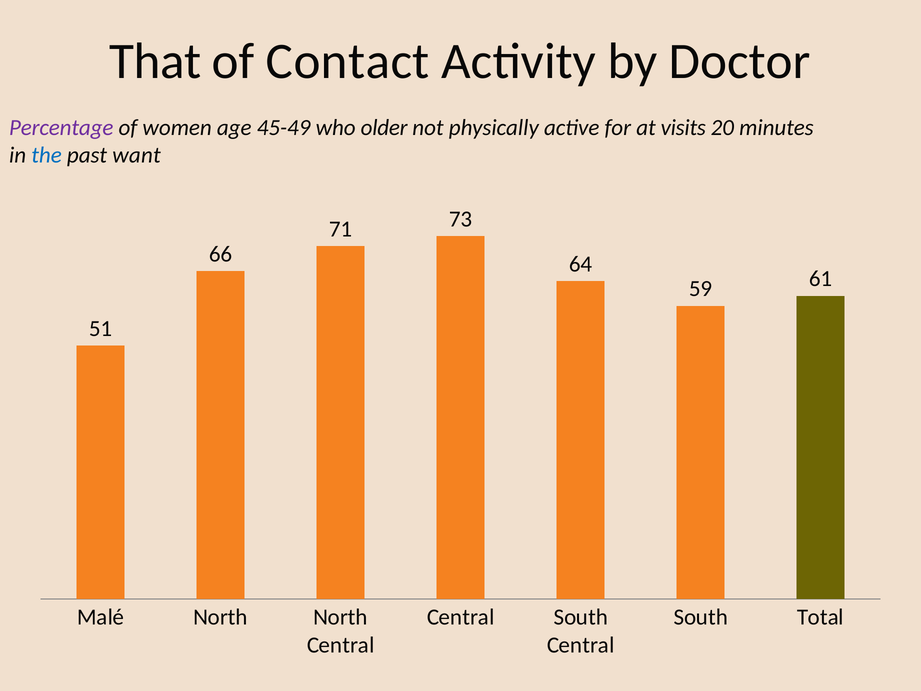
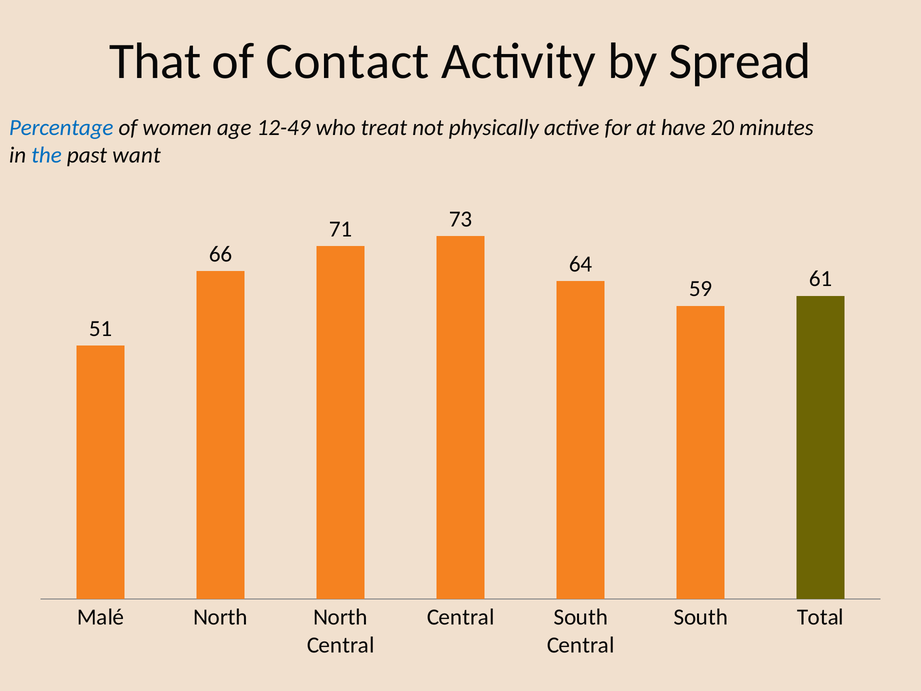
Doctor: Doctor -> Spread (740, 61)
Percentage colour: purple -> blue (61, 127)
45-49: 45-49 -> 12-49 (284, 127)
older: older -> treat (384, 127)
visits: visits -> have (683, 127)
